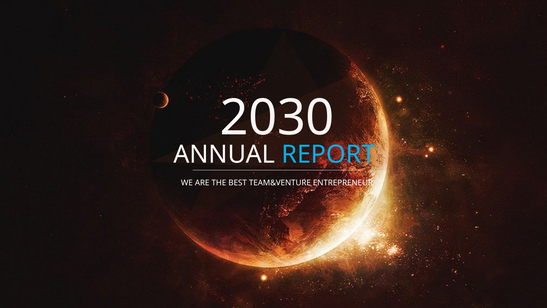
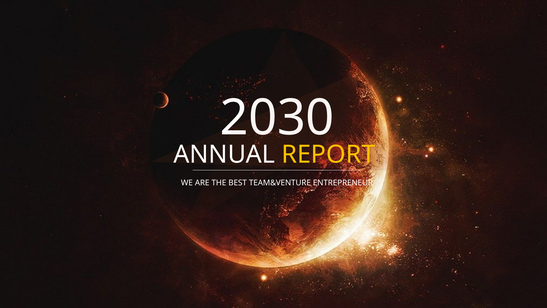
REPORT colour: light blue -> yellow (328, 154)
